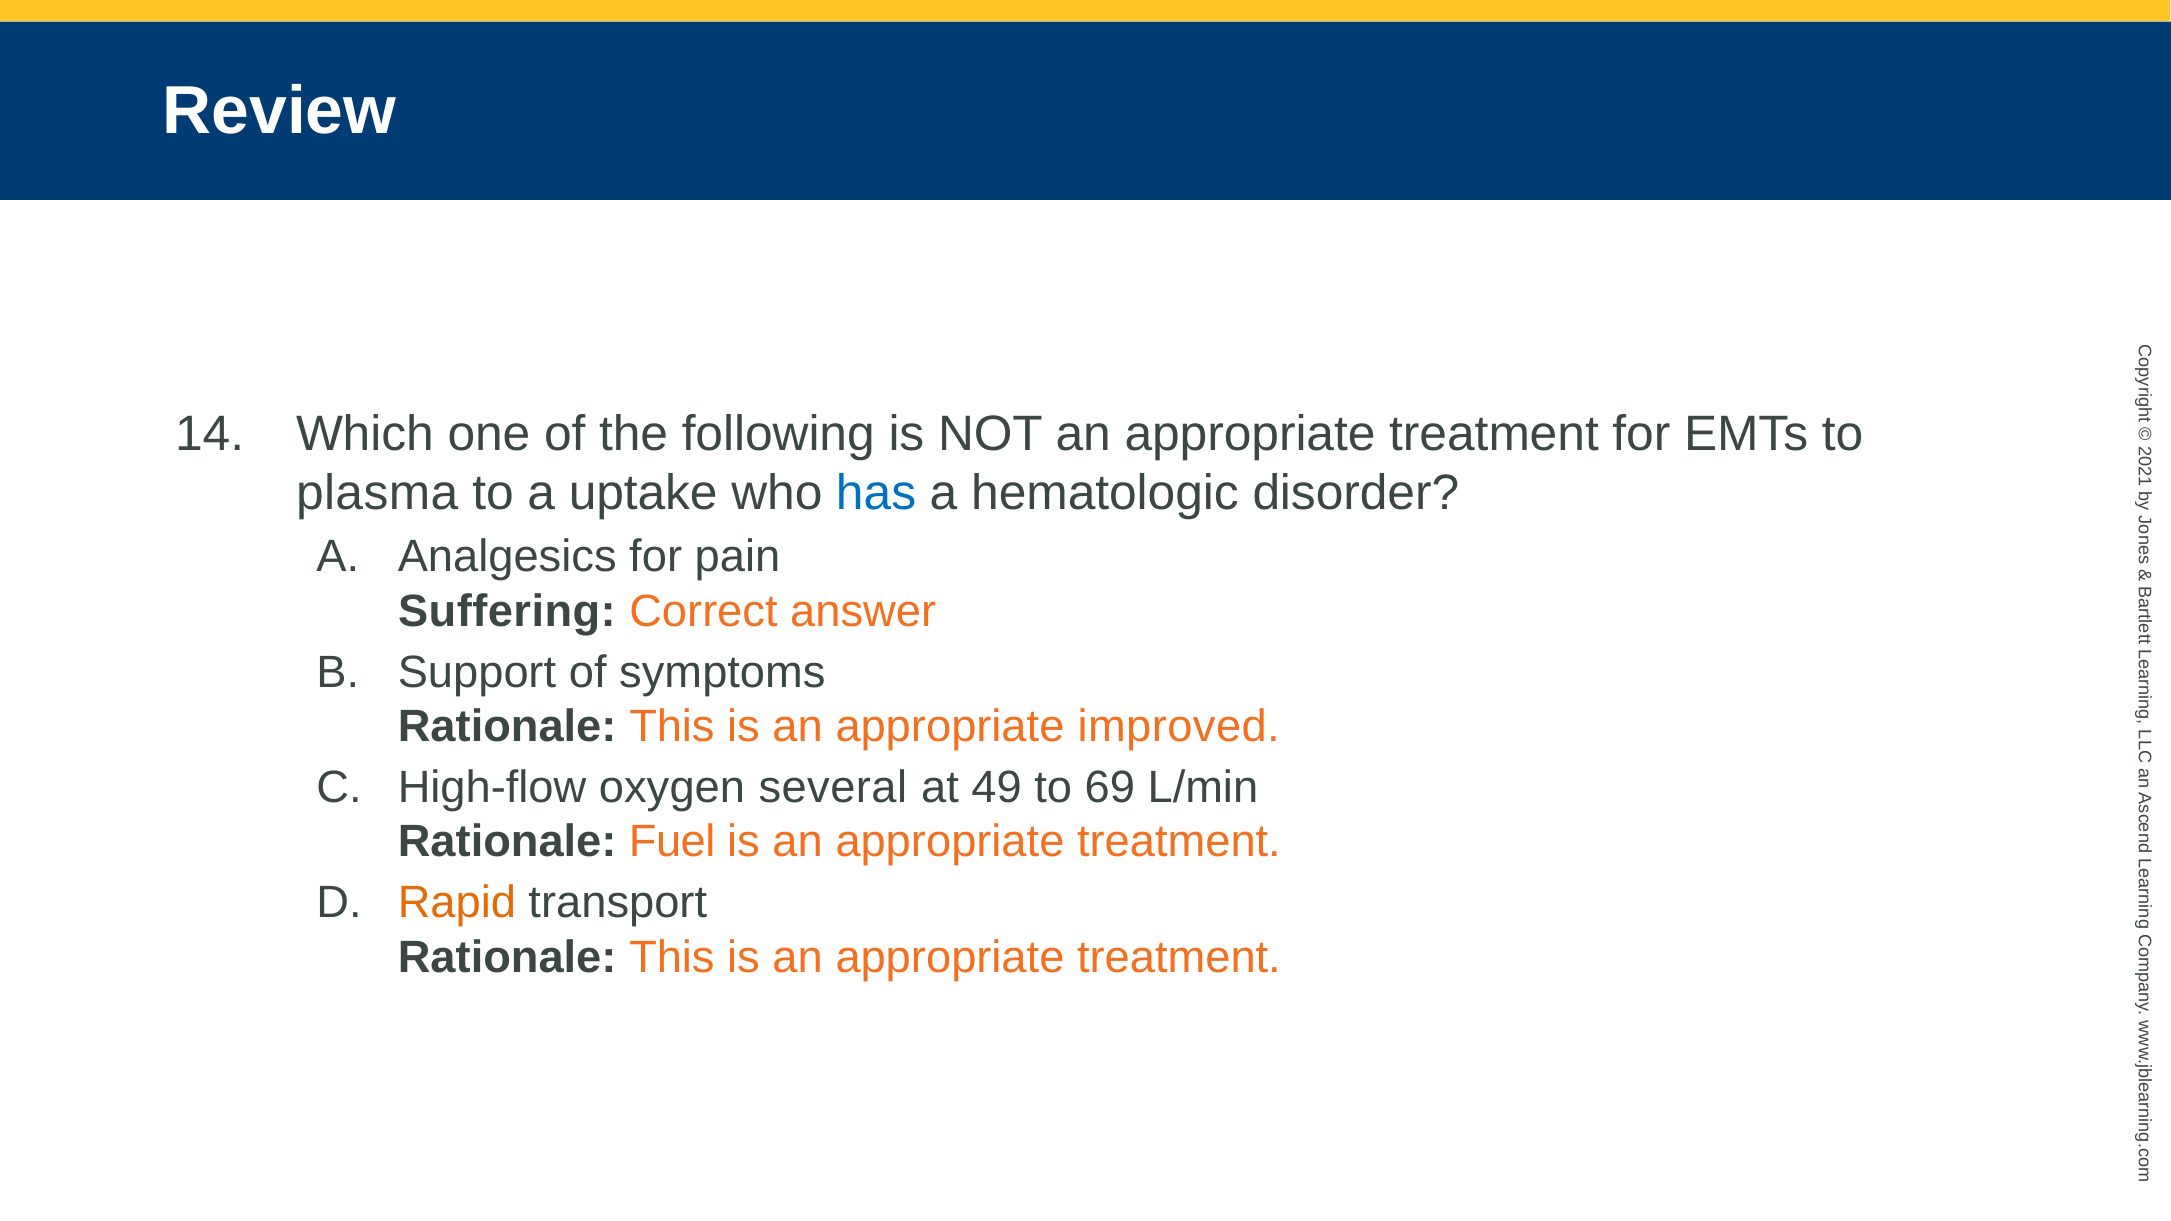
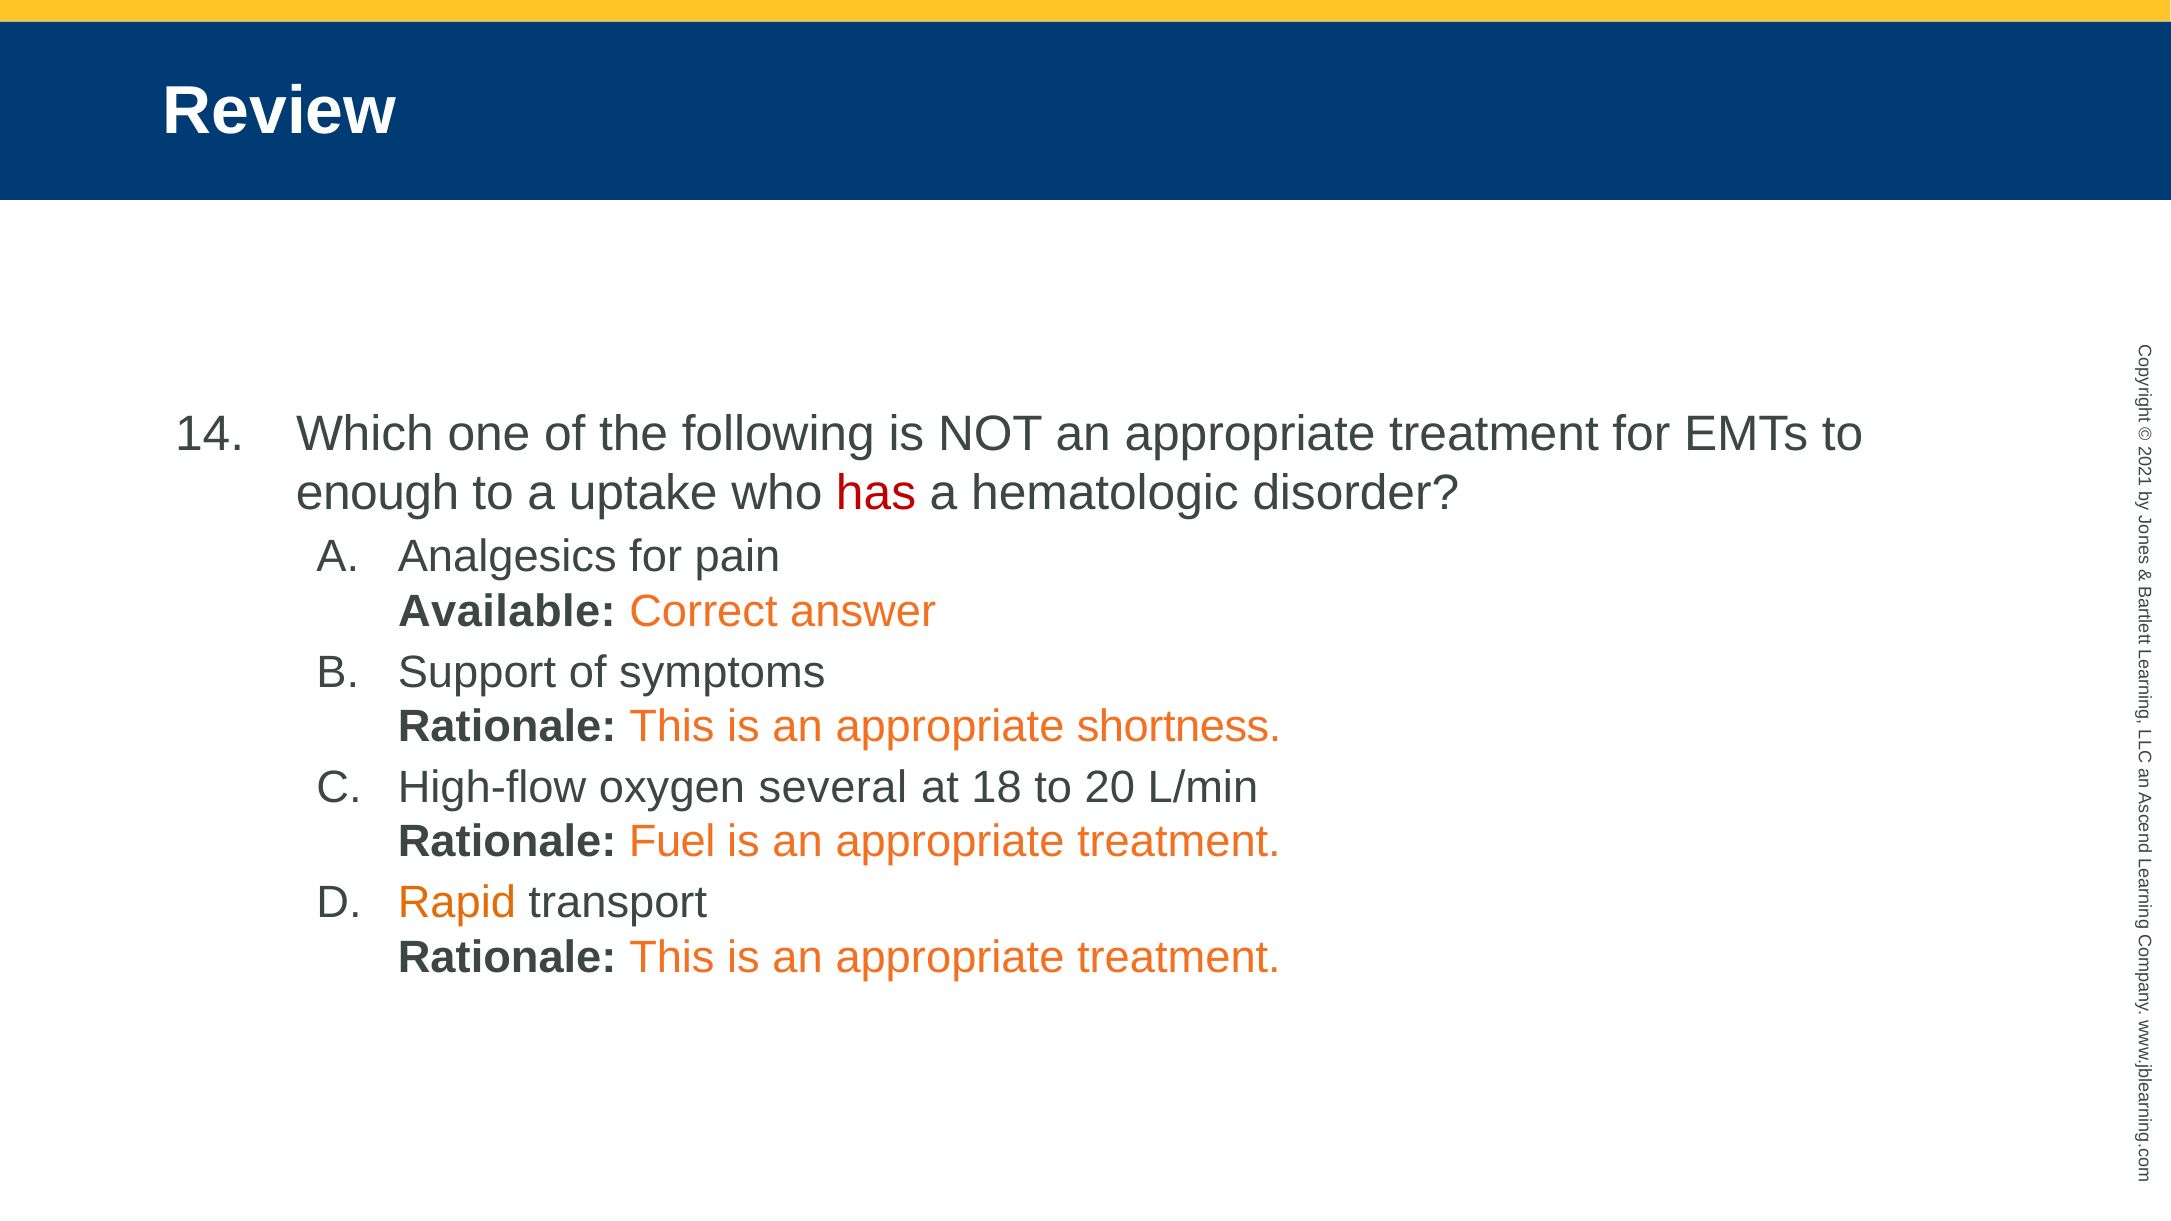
plasma: plasma -> enough (378, 494)
has colour: blue -> red (876, 494)
Suffering: Suffering -> Available (507, 611)
improved: improved -> shortness (1179, 727)
49: 49 -> 18 (997, 788)
69: 69 -> 20 (1110, 788)
